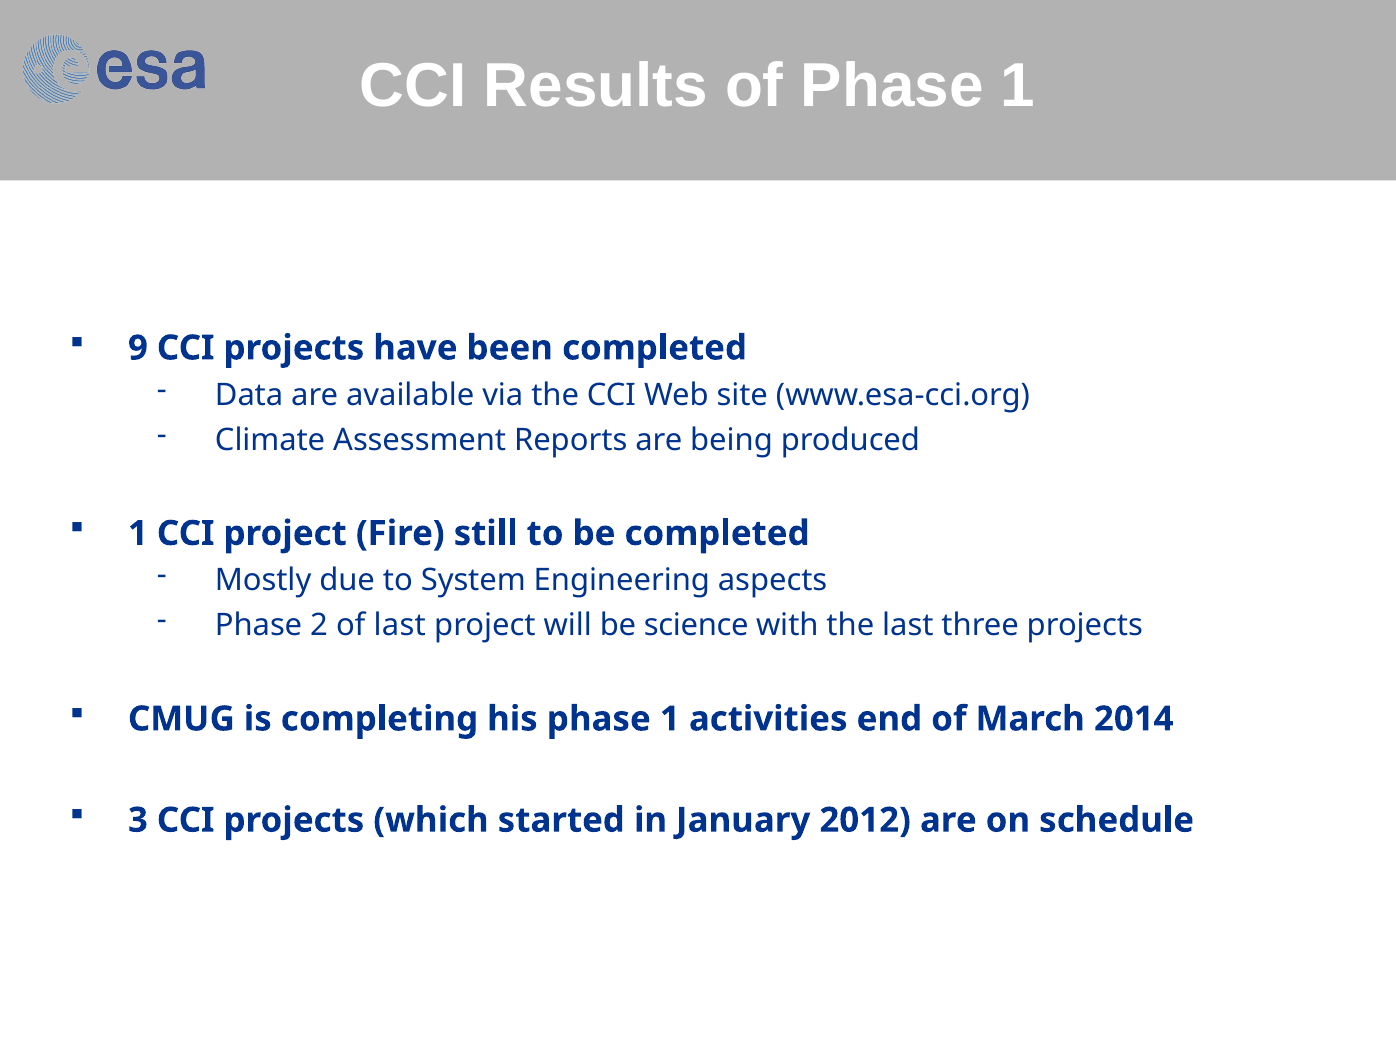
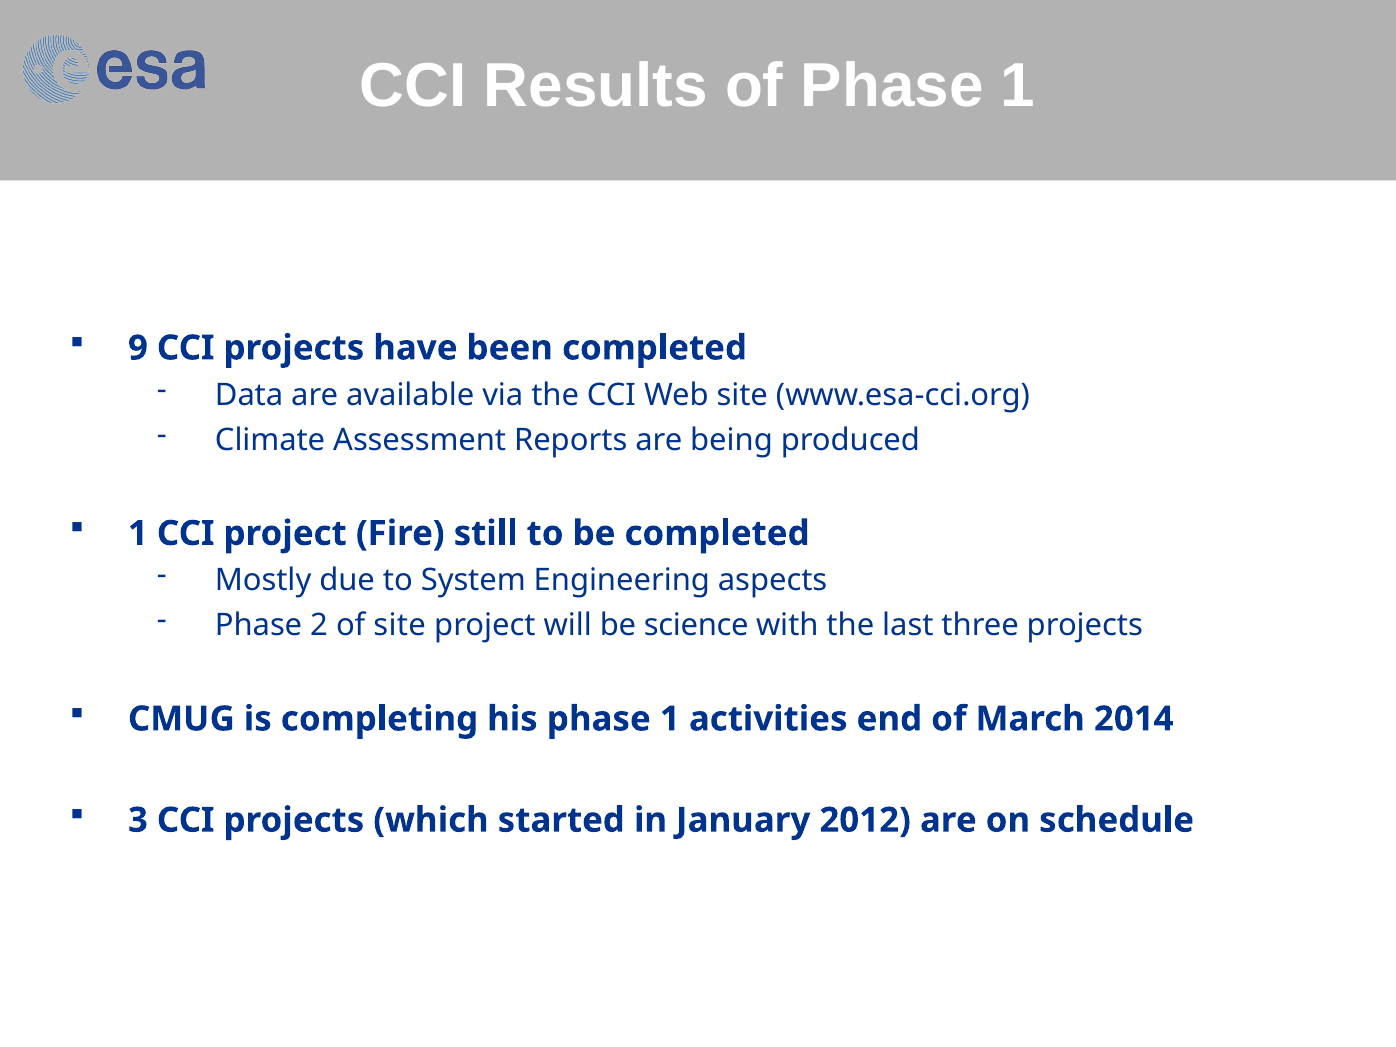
of last: last -> site (400, 625)
